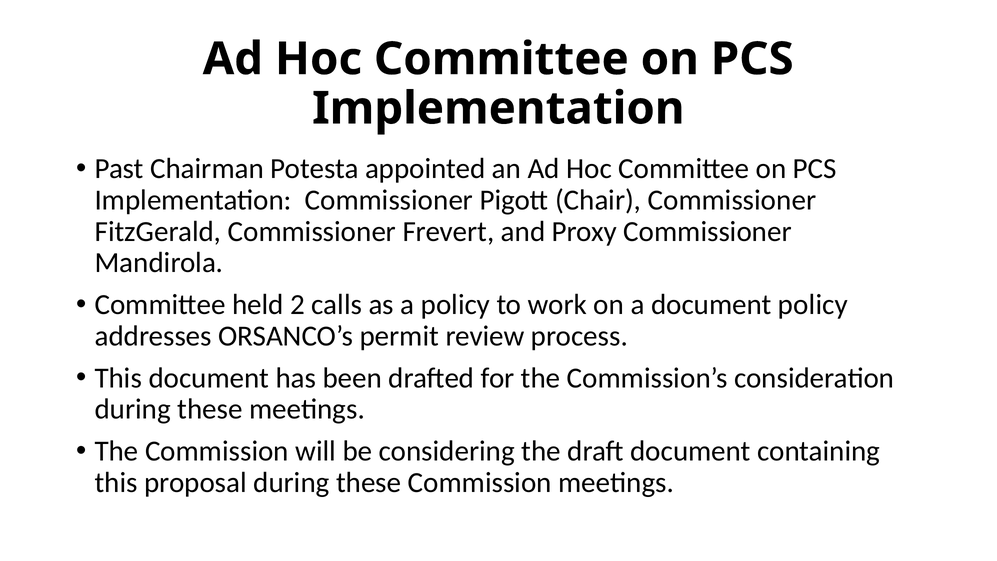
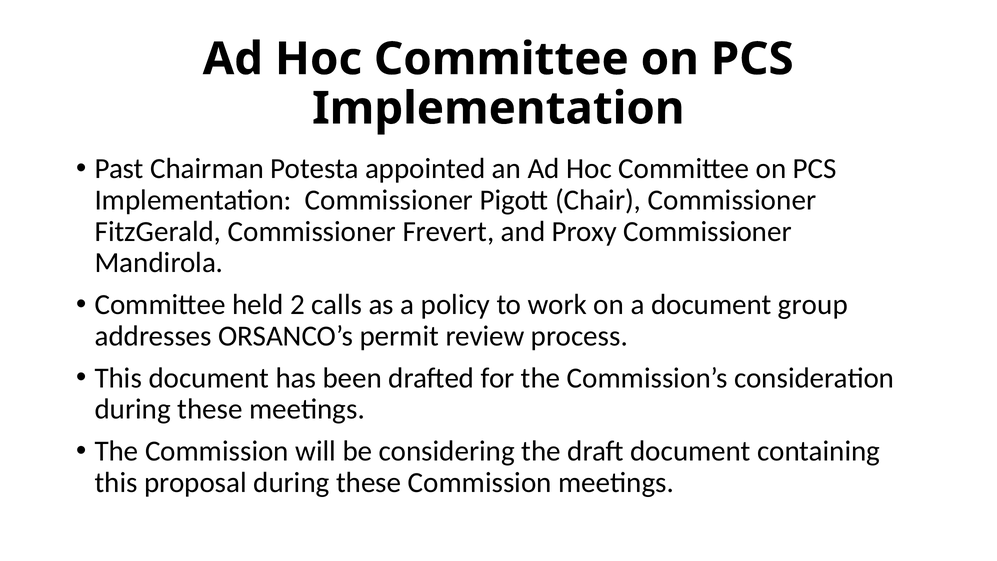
document policy: policy -> group (813, 305)
